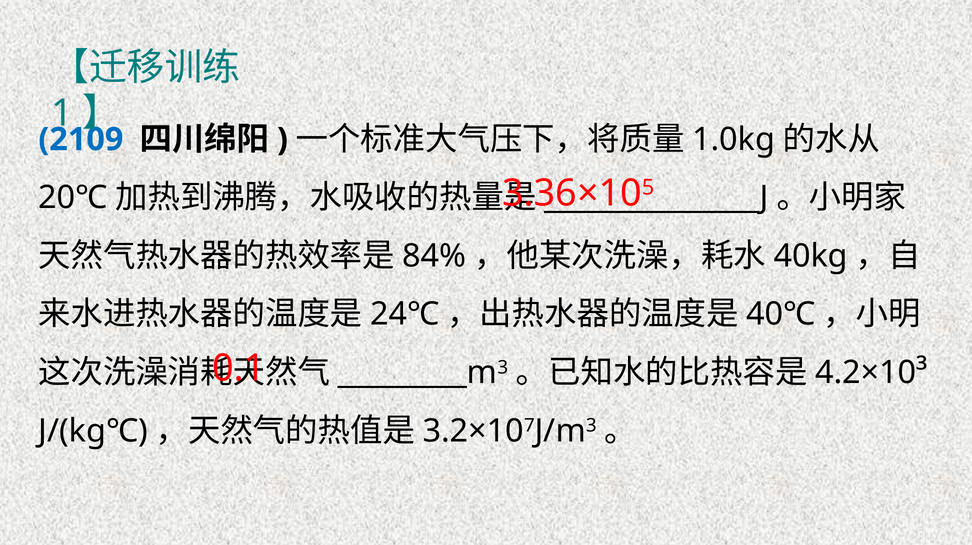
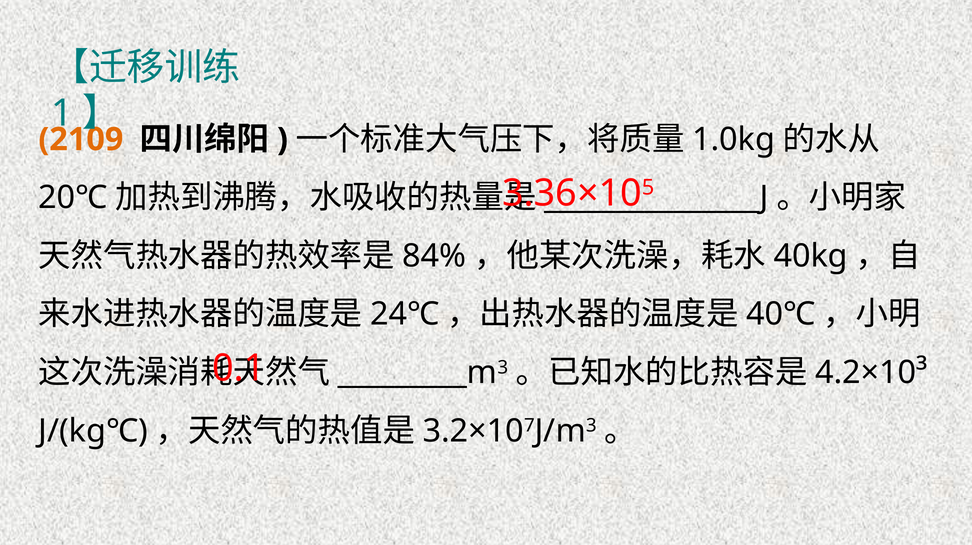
2109 colour: blue -> orange (81, 140)
